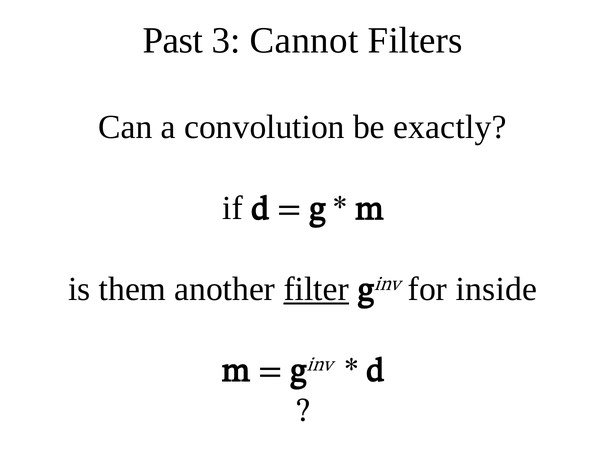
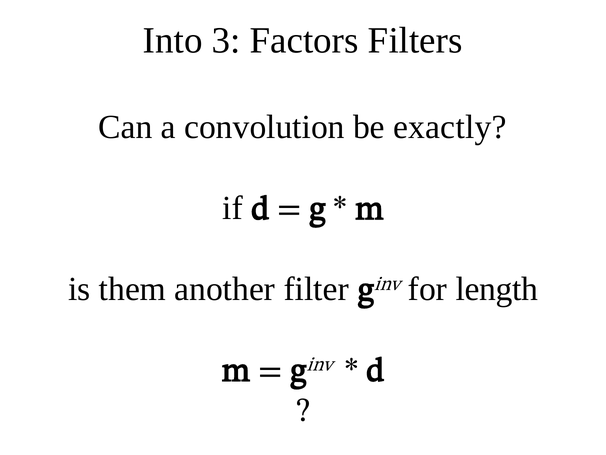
Past: Past -> Into (173, 40)
Cannot: Cannot -> Factors (304, 40)
filter underline: present -> none (316, 289)
inside: inside -> length (497, 289)
